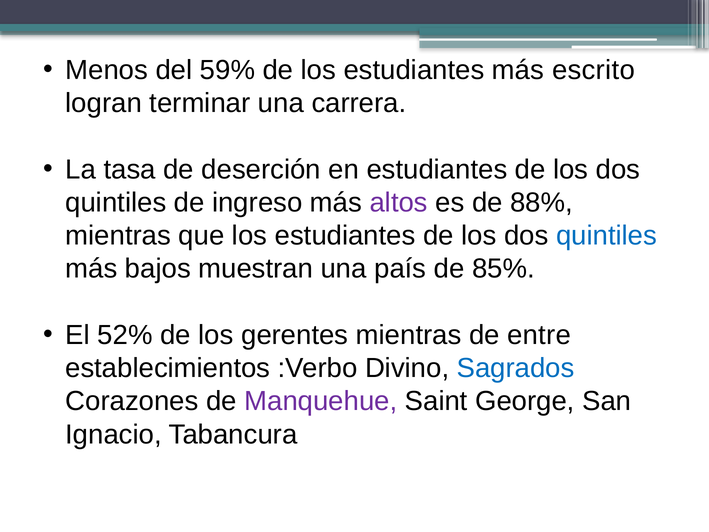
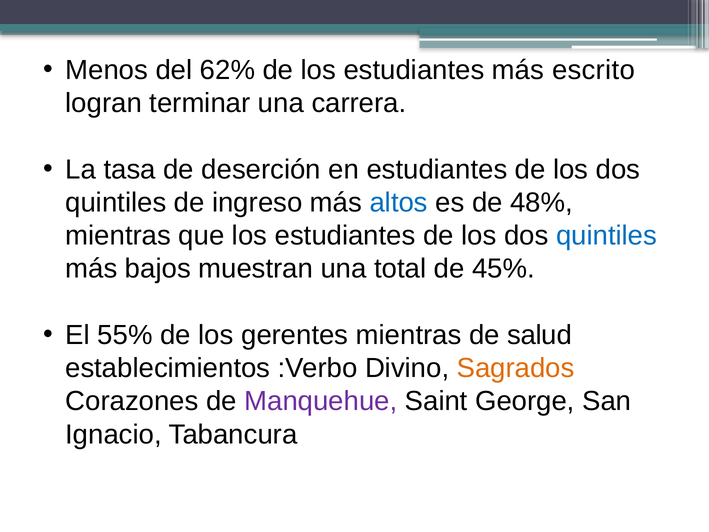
59%: 59% -> 62% (227, 70)
altos colour: purple -> blue (399, 202)
88%: 88% -> 48% (542, 202)
país: país -> total (400, 269)
85%: 85% -> 45% (503, 269)
52%: 52% -> 55% (125, 335)
entre: entre -> salud (539, 335)
Sagrados colour: blue -> orange (516, 368)
